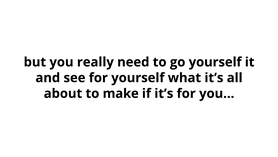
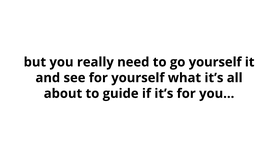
make: make -> guide (121, 93)
